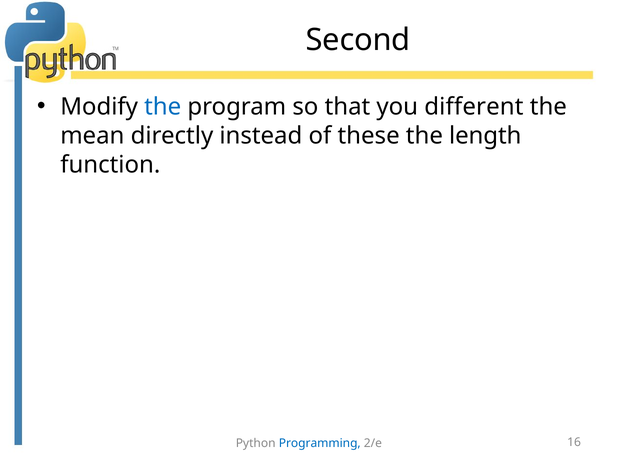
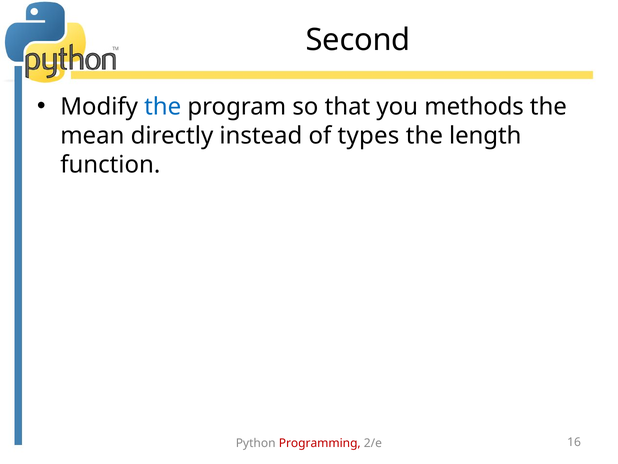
different: different -> methods (474, 107)
these: these -> types (368, 136)
Programming colour: blue -> red (320, 443)
